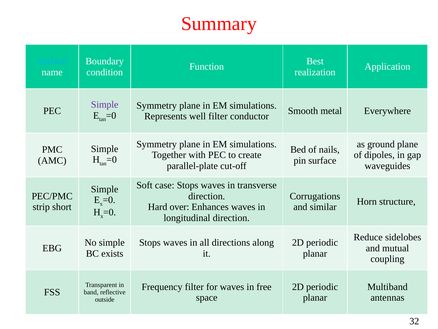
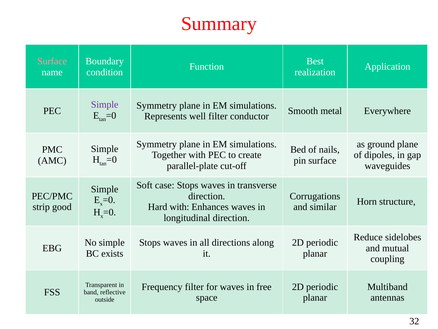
Surface colour: light blue -> pink (52, 61)
short: short -> good (62, 207)
Hard over: over -> with (179, 207)
